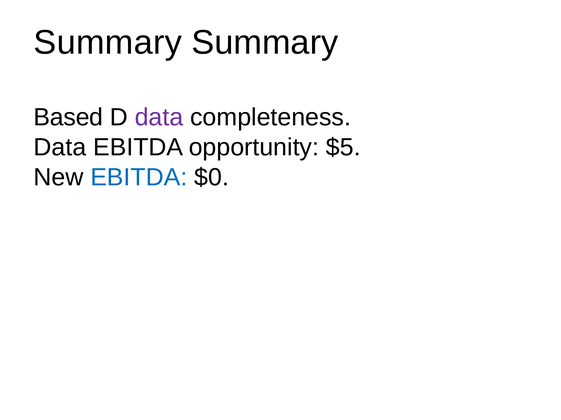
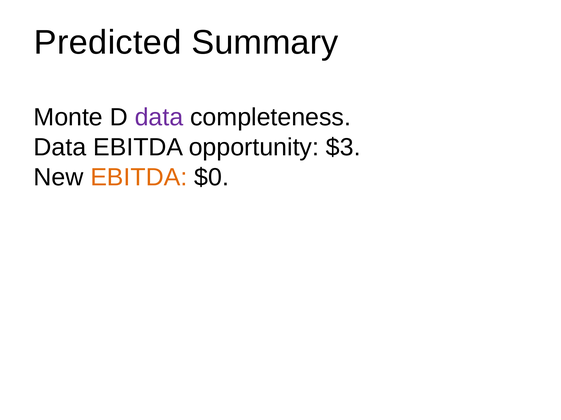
Summary: Summary -> Predicted (108, 43)
Based: Based -> Monte (68, 118)
$5: $5 -> $3 (343, 148)
EBITDA colour: blue -> orange (139, 177)
